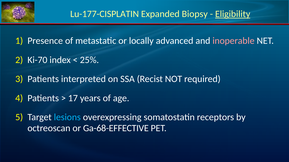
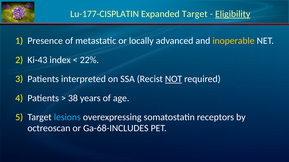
Expanded Biopsy: Biopsy -> Target (195, 14)
inoperable colour: pink -> yellow (233, 41)
Ki-70: Ki-70 -> Ki-43 (37, 60)
25%: 25% -> 22% (89, 60)
NOT underline: none -> present (174, 79)
17: 17 -> 38 (73, 98)
Ga-68-EFFECTIVE: Ga-68-EFFECTIVE -> Ga-68-INCLUDES (116, 129)
